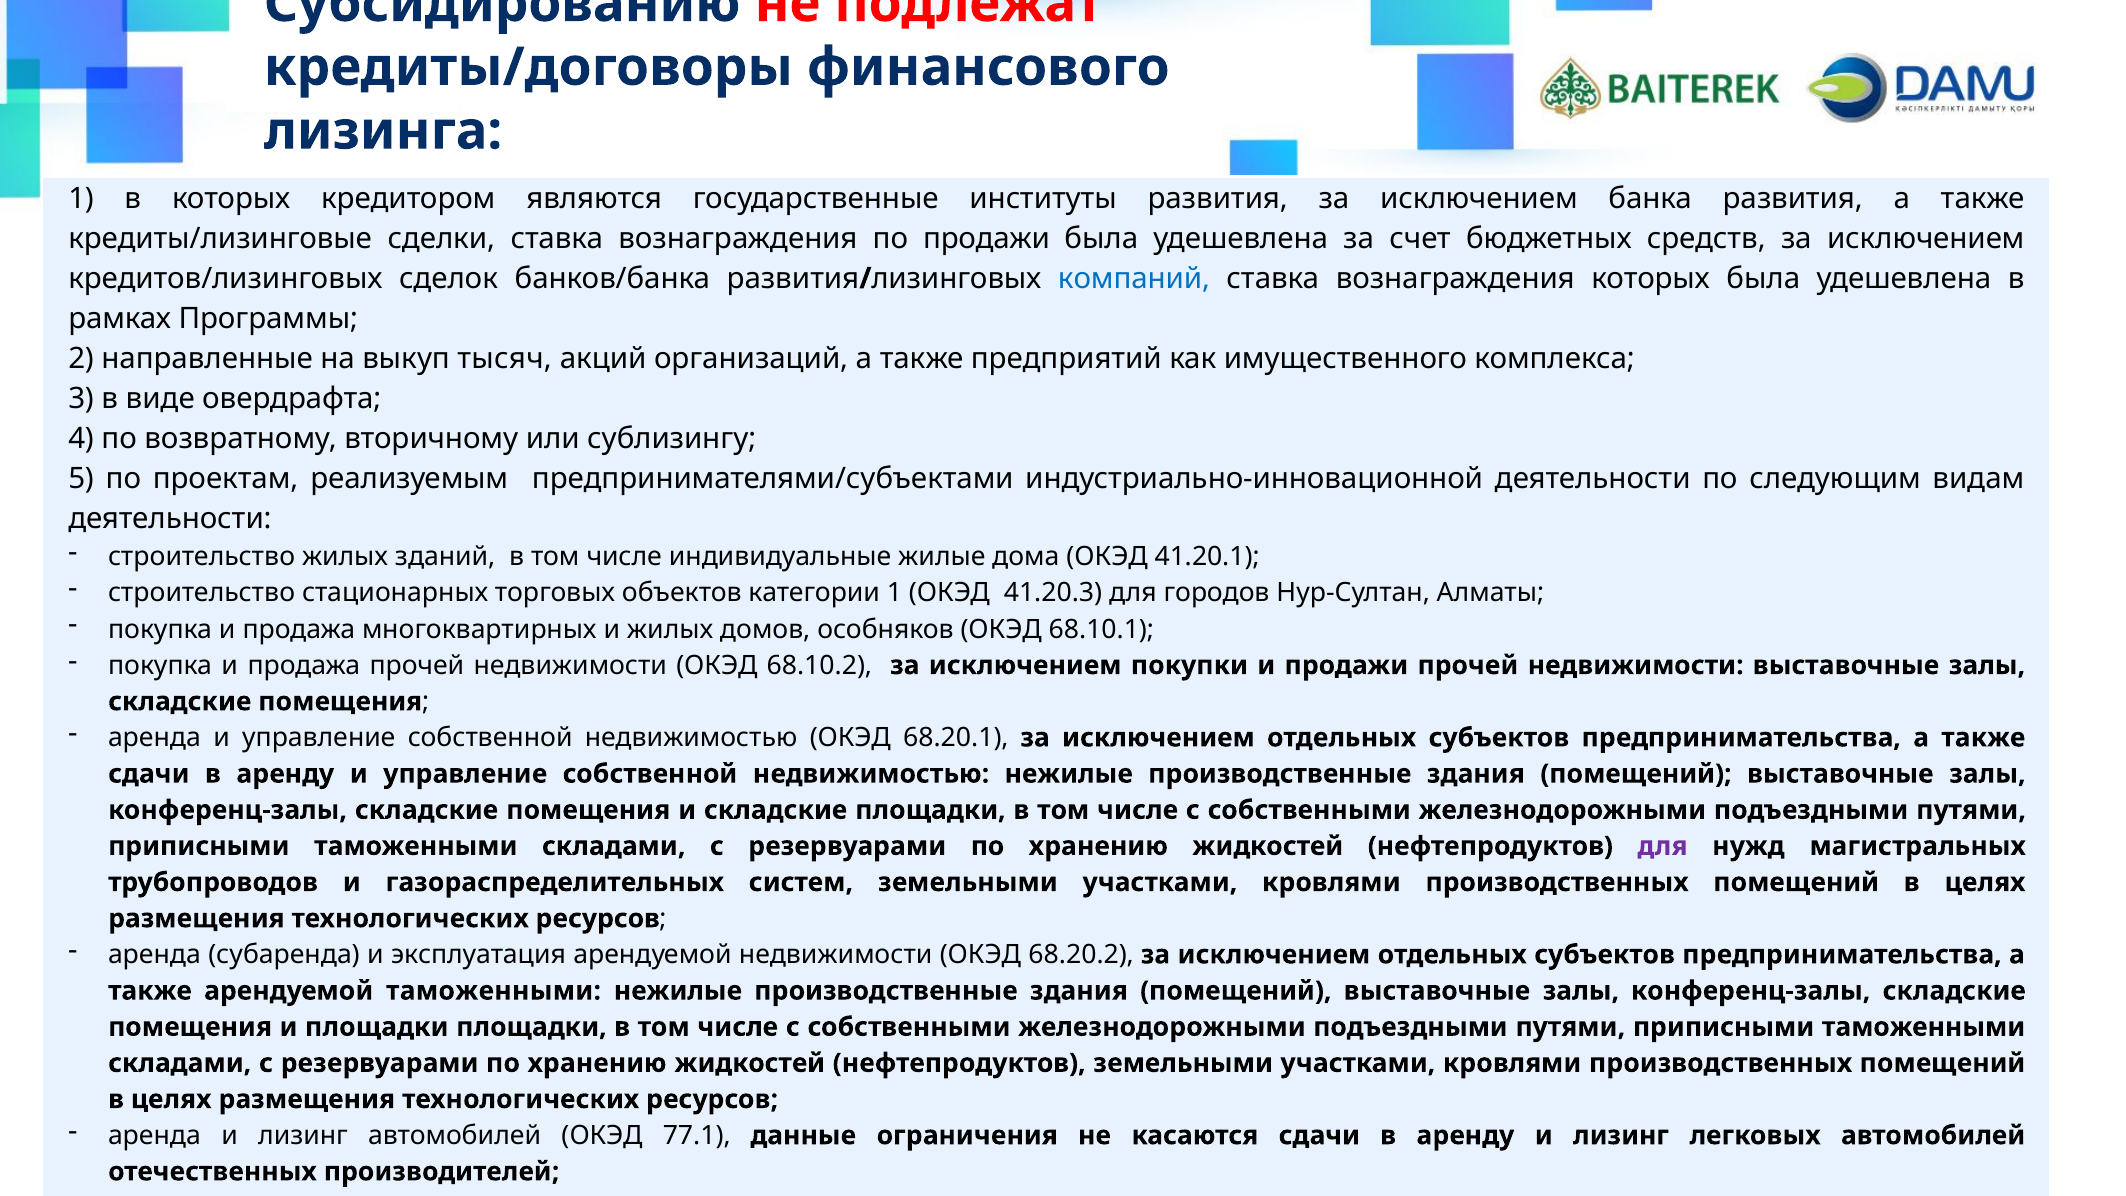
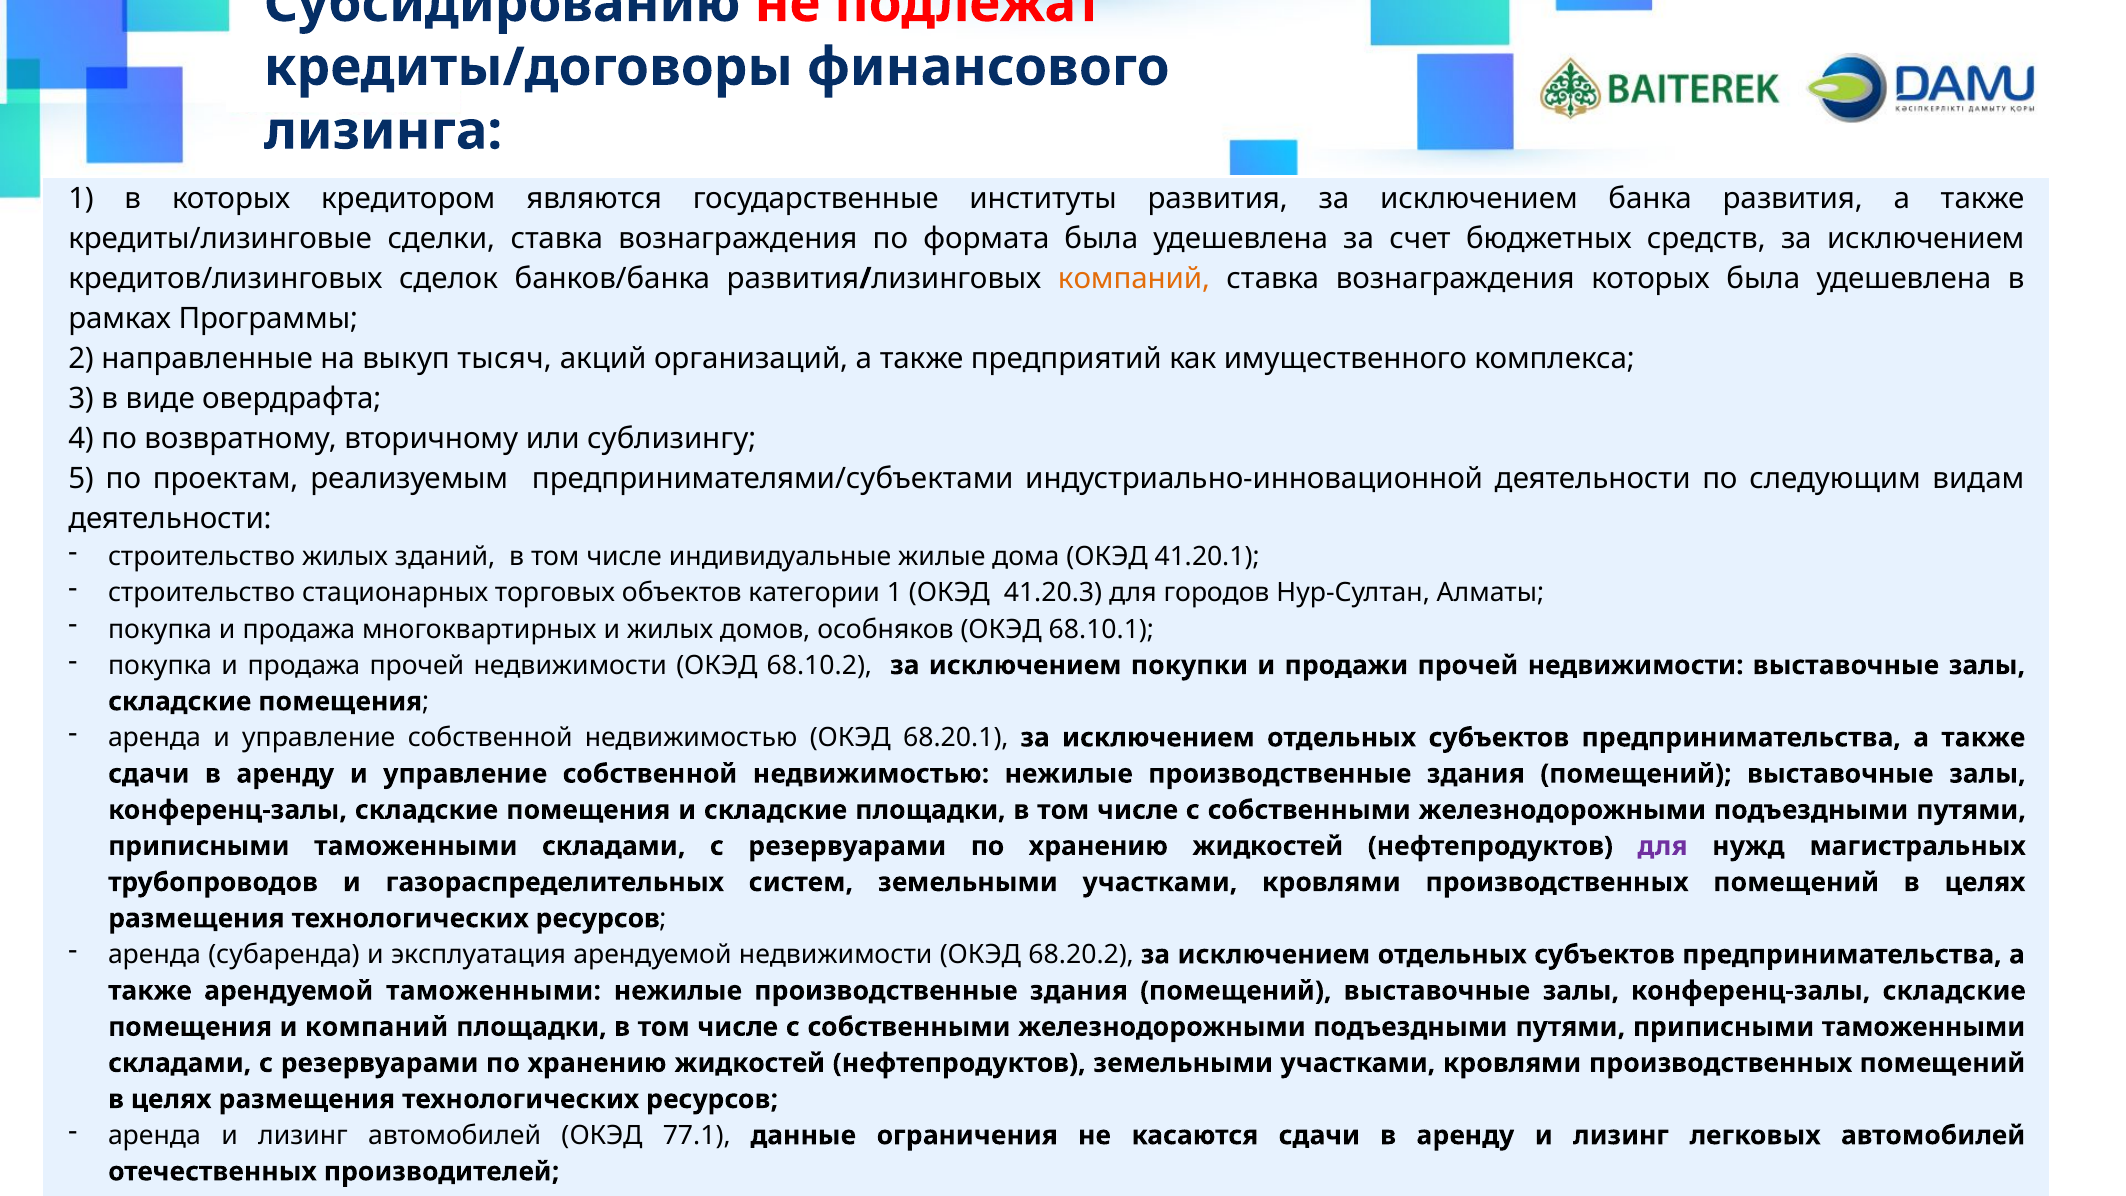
по продажи: продажи -> формата (986, 238)
компаний colour: blue -> orange (1134, 278)
и площадки: площадки -> компаний (377, 1027)
